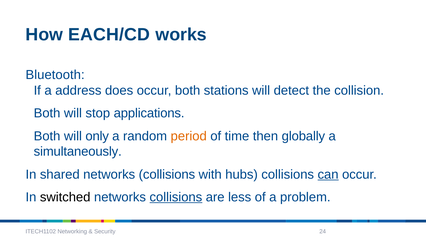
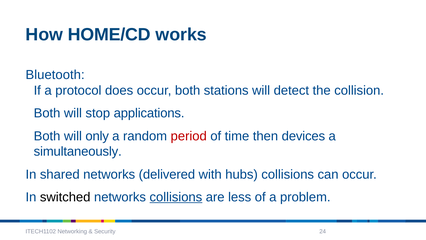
EACH/CD: EACH/CD -> HOME/CD (109, 35)
address: address -> protocol (78, 90)
period colour: orange -> red (189, 136)
globally: globally -> devices (303, 136)
shared networks collisions: collisions -> delivered (167, 174)
can underline: present -> none (328, 174)
